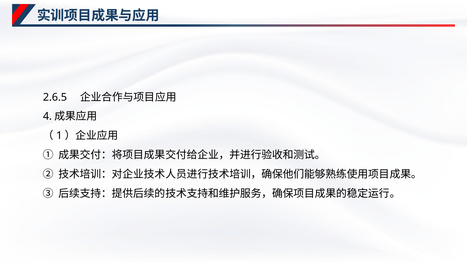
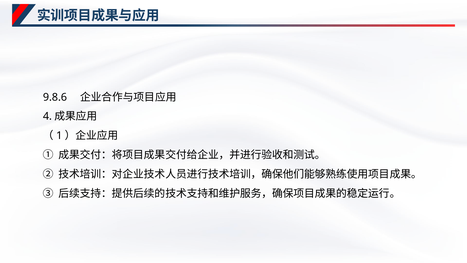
2.6.5: 2.6.5 -> 9.8.6 (55, 97)
